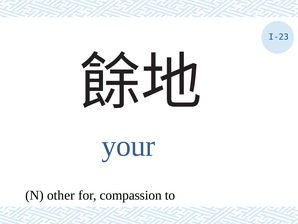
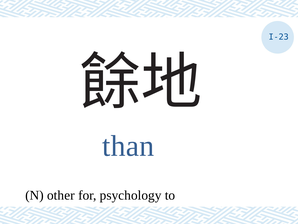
your: your -> than (128, 146)
compassion: compassion -> psychology (131, 195)
